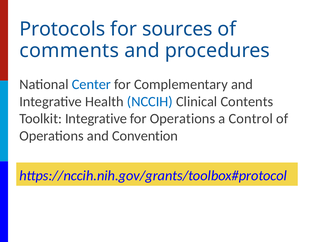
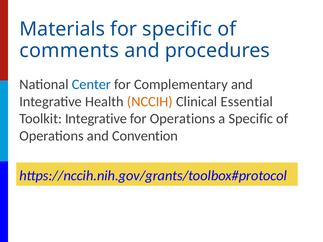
Protocols: Protocols -> Materials (62, 29)
for sources: sources -> specific (177, 29)
NCCIH colour: blue -> orange (150, 102)
Contents: Contents -> Essential (247, 102)
a Control: Control -> Specific (251, 119)
